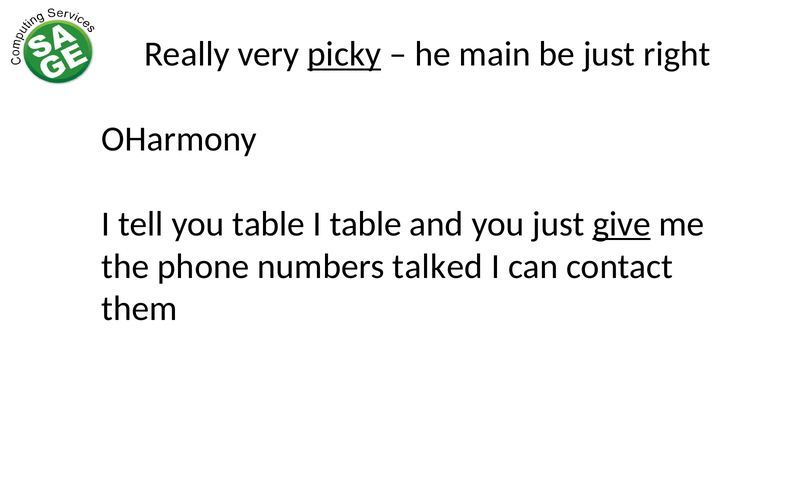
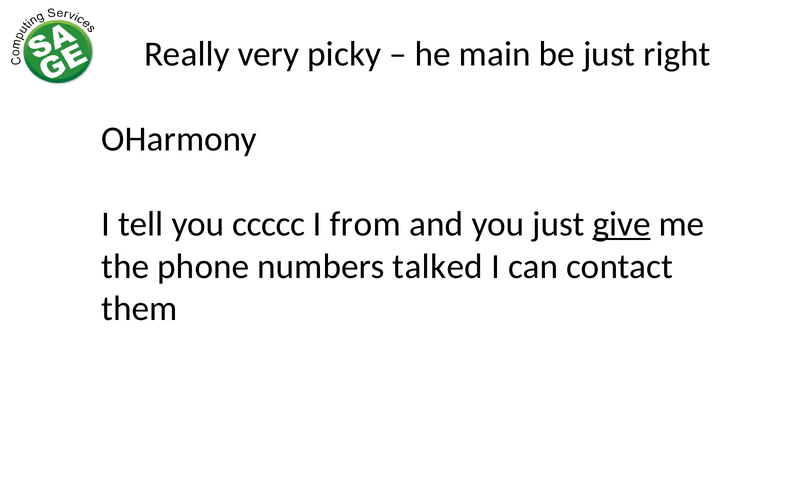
picky underline: present -> none (344, 54)
you table: table -> ccccc (269, 224)
I table: table -> from (365, 224)
